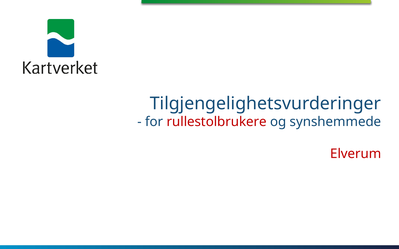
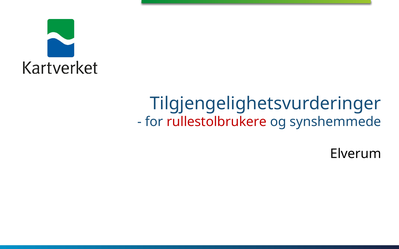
Elverum colour: red -> black (356, 154)
